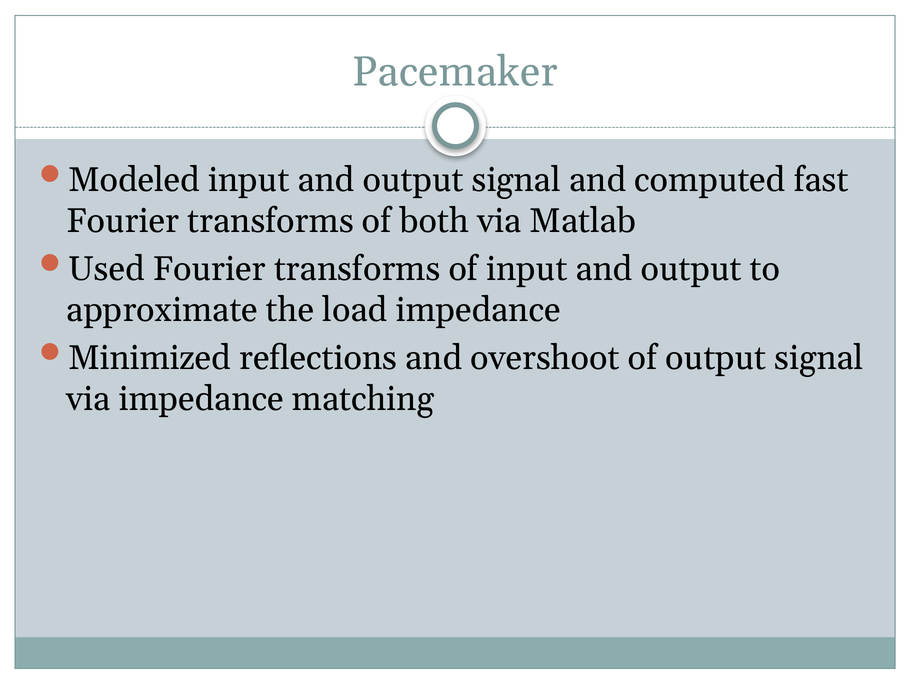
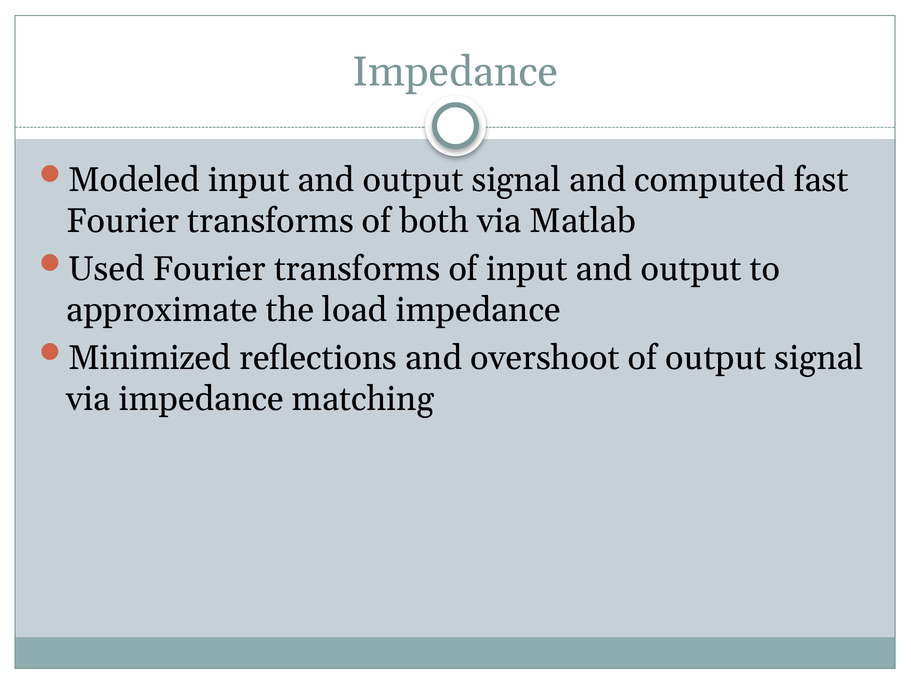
Pacemaker: Pacemaker -> Impedance (455, 72)
